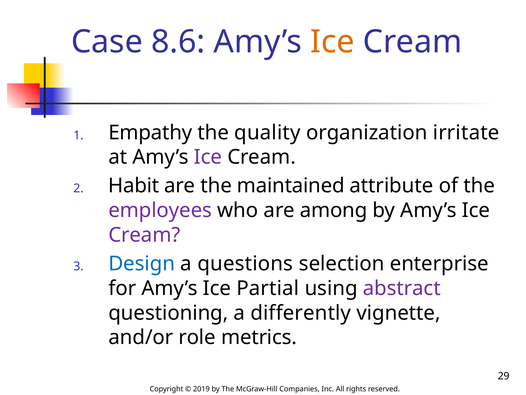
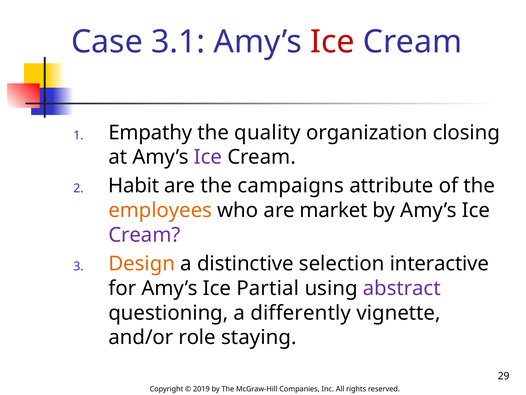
8.6: 8.6 -> 3.1 (178, 42)
Ice colour: orange -> red (332, 42)
irritate: irritate -> closing (466, 132)
maintained: maintained -> campaigns (291, 186)
employees colour: purple -> orange (160, 210)
among: among -> market (334, 210)
Design colour: blue -> orange (142, 263)
questions: questions -> distinctive (245, 263)
enterprise: enterprise -> interactive (439, 263)
metrics: metrics -> staying (259, 337)
